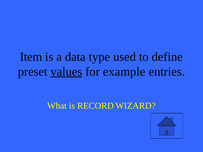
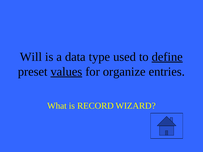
Item: Item -> Will (31, 57)
define underline: none -> present (167, 57)
example: example -> organize (124, 72)
